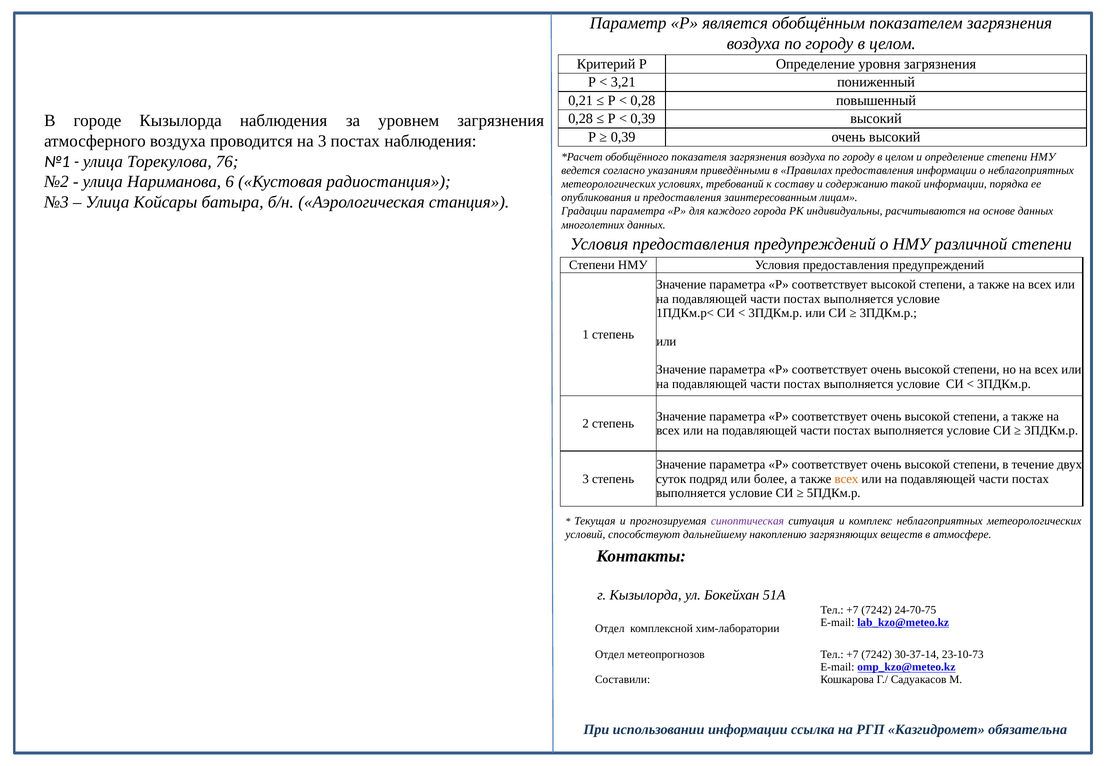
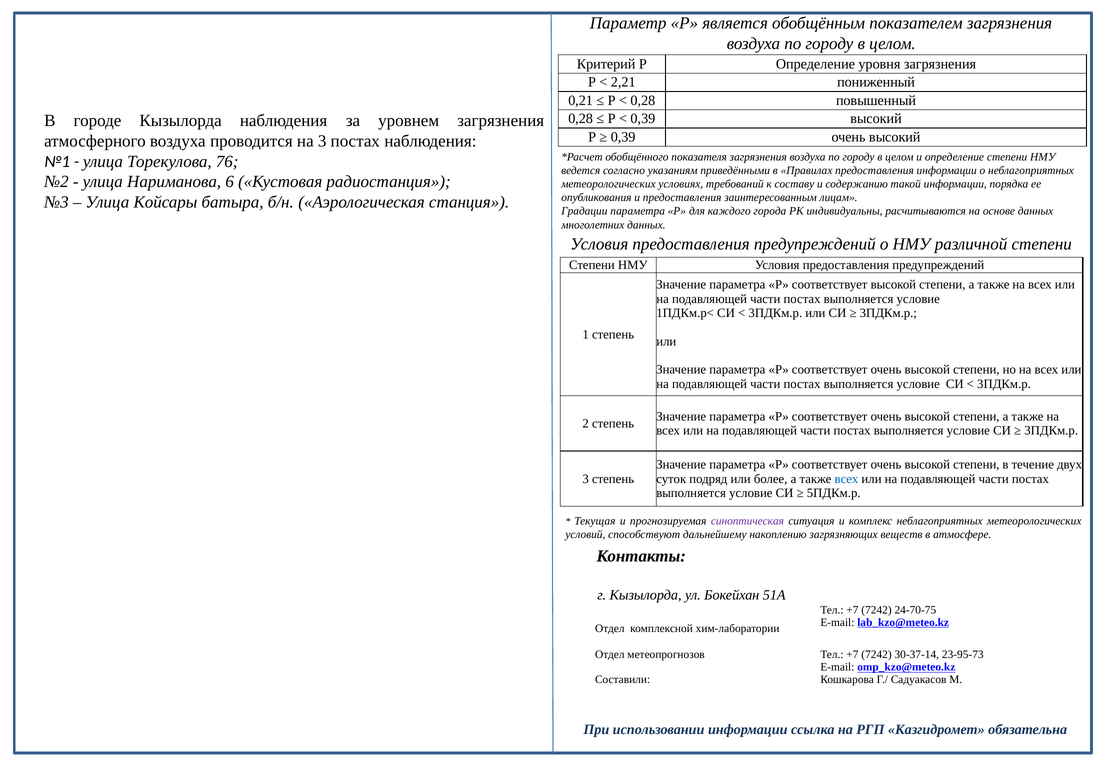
3,21: 3,21 -> 2,21 (623, 82)
всех colour: orange -> blue (846, 479)
23-10-73: 23-10-73 -> 23-95-73 (963, 654)
